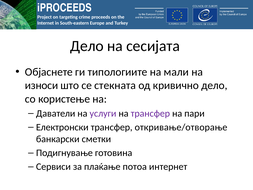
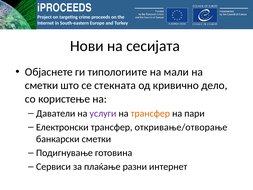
Дело: Дело -> Нови (87, 46)
износи: износи -> сметки (42, 85)
трансфер colour: purple -> orange (150, 113)
потоа: потоа -> разни (135, 166)
